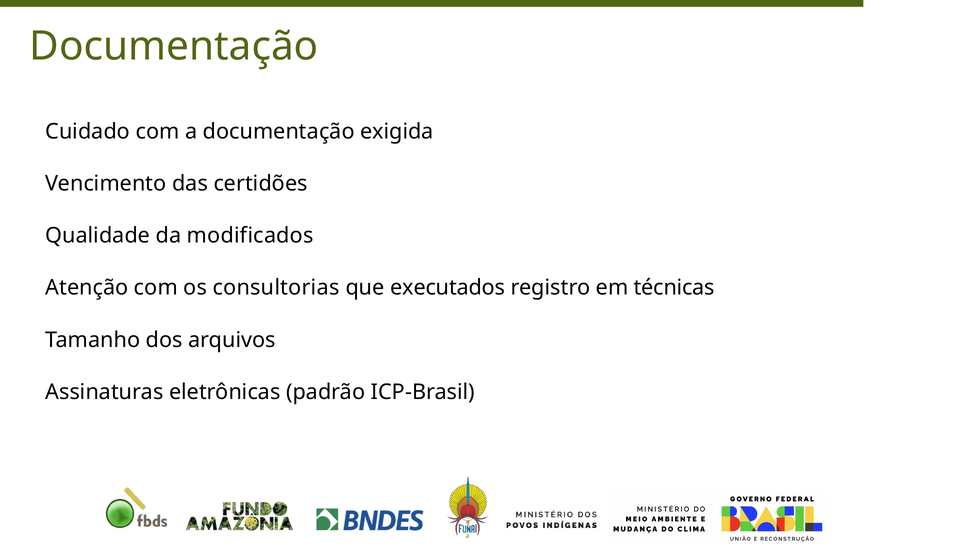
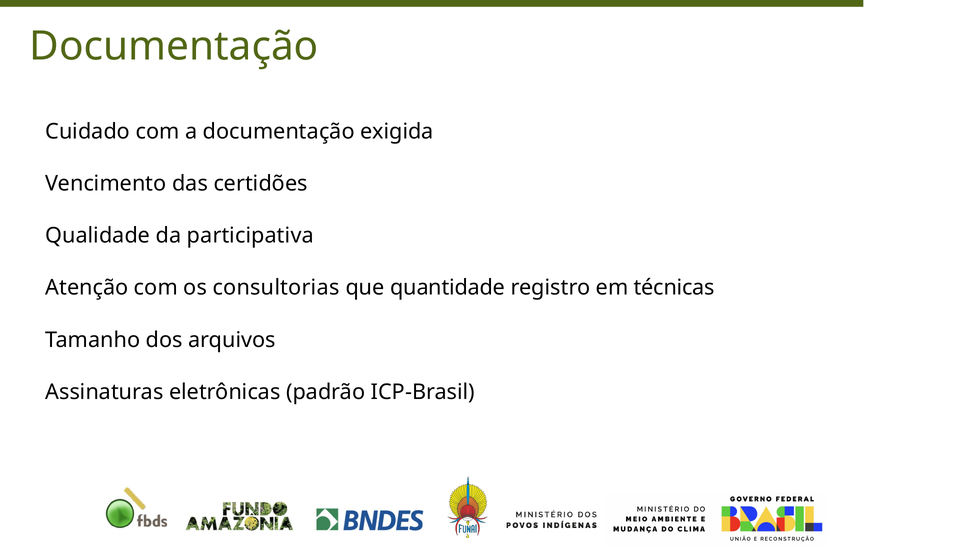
modificados: modificados -> participativa (250, 236)
executados: executados -> quantidade (448, 288)
